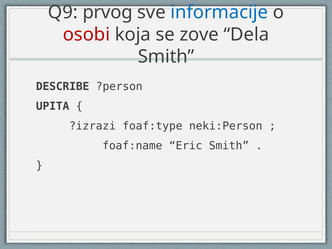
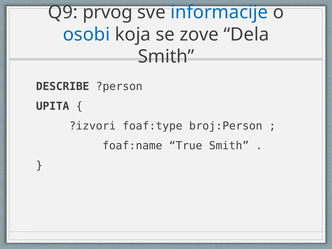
osobi colour: red -> blue (86, 34)
?izrazi: ?izrazi -> ?izvori (93, 126)
neki:Person: neki:Person -> broj:Person (226, 126)
Eric: Eric -> True (186, 146)
